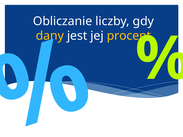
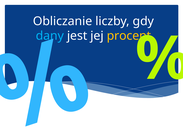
dany colour: yellow -> light blue (50, 36)
